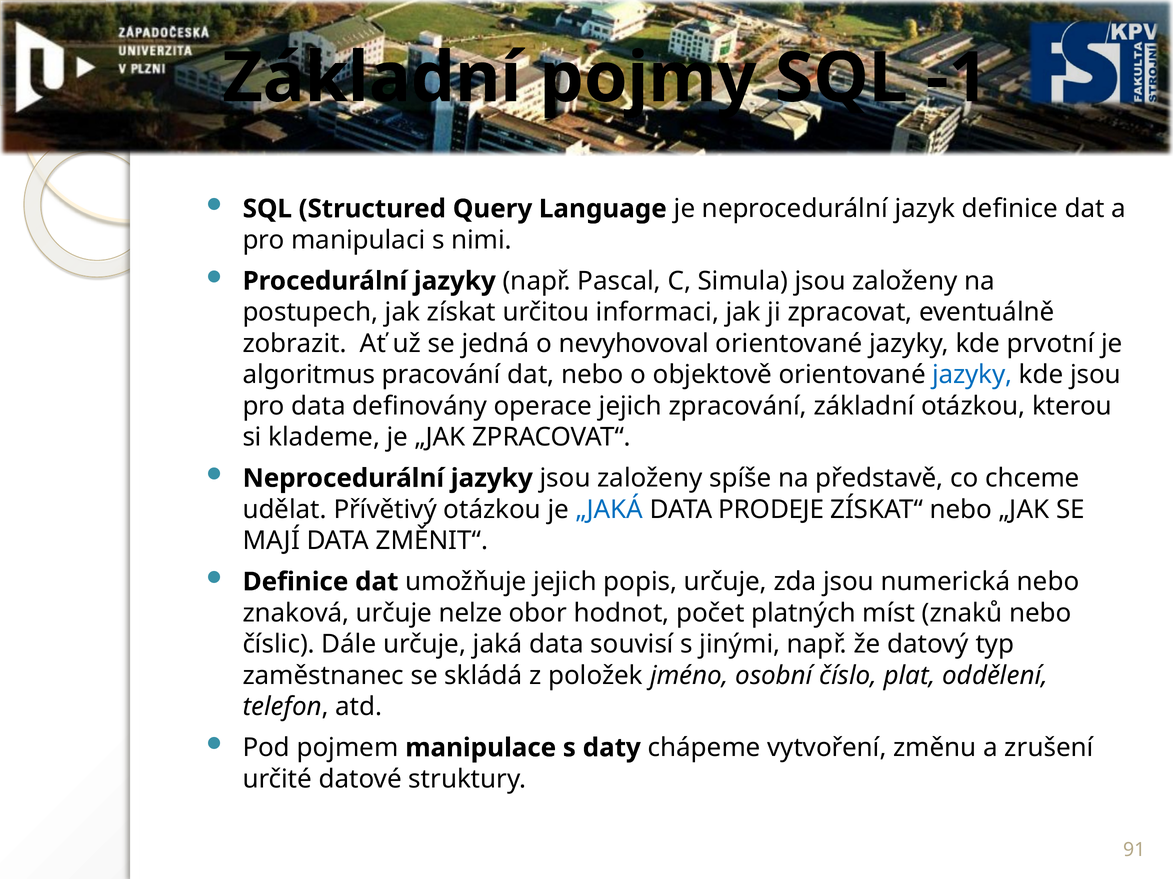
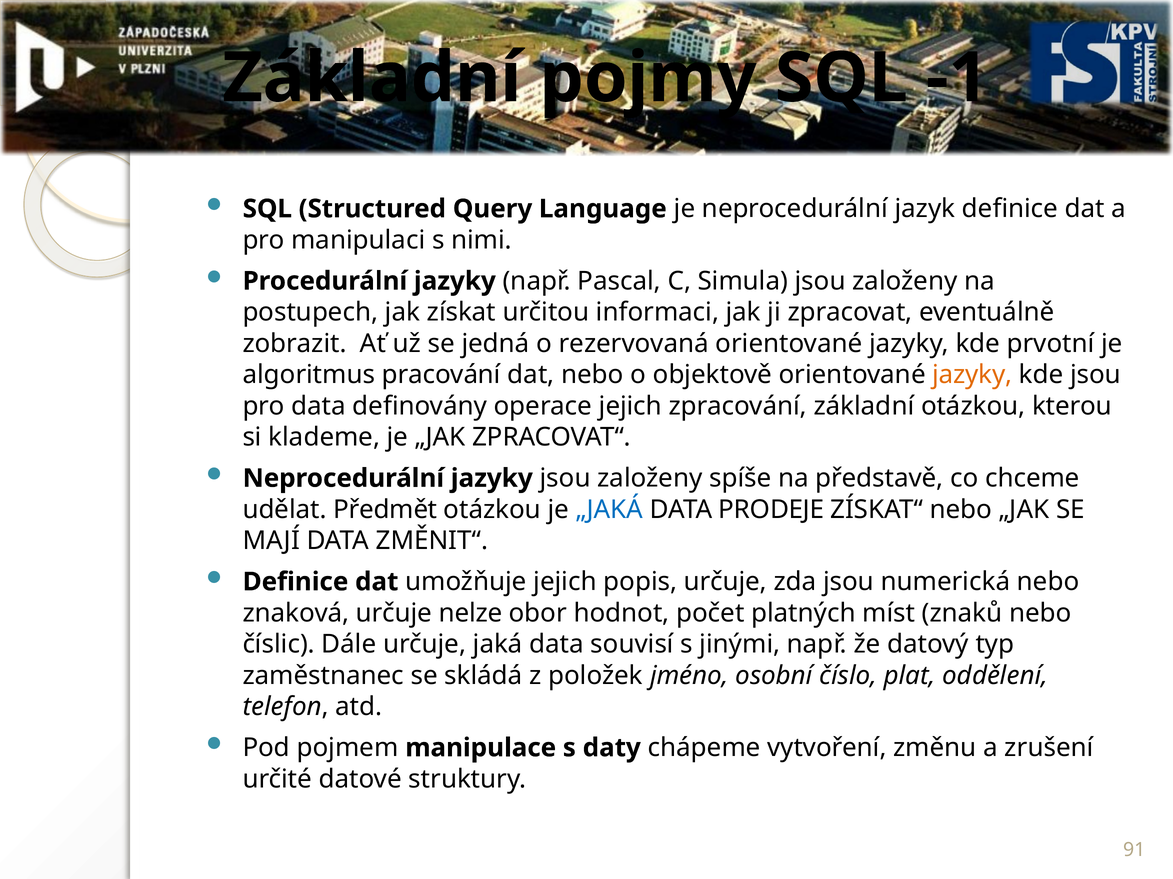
nevyhovoval: nevyhovoval -> rezervovaná (634, 344)
jazyky colour: blue -> orange (972, 375)
Přívětivý: Přívětivý -> Předmět (385, 510)
